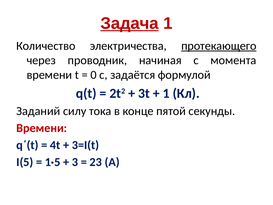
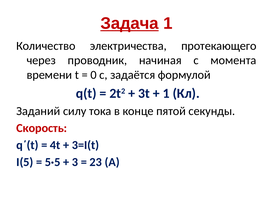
протекающего underline: present -> none (219, 46)
Времени: Времени -> Скорость (42, 128)
1·5: 1·5 -> 5·5 (53, 162)
